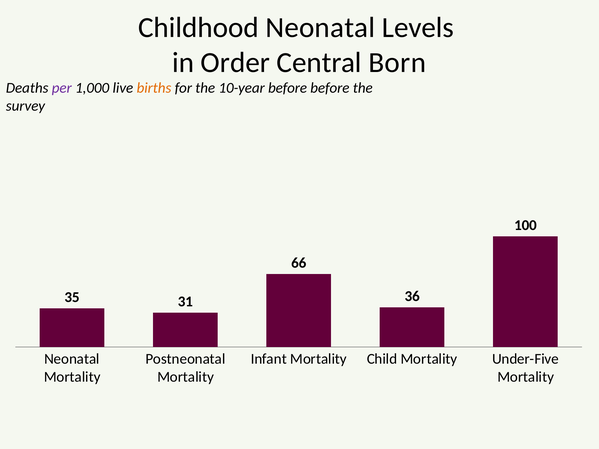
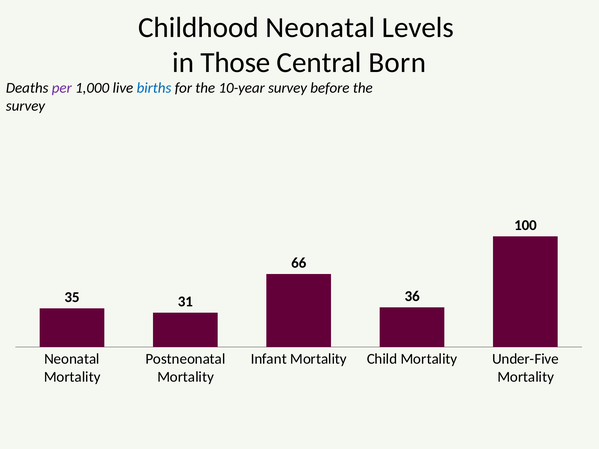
Order: Order -> Those (235, 62)
births colour: orange -> blue (154, 88)
10-year before: before -> survey (288, 88)
